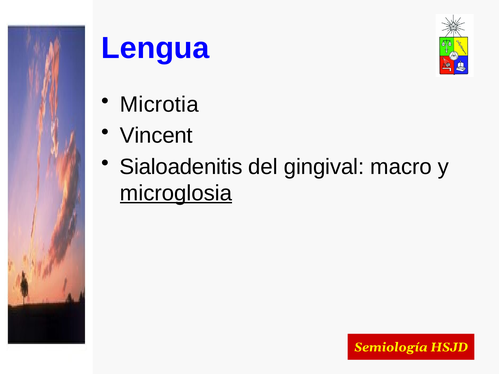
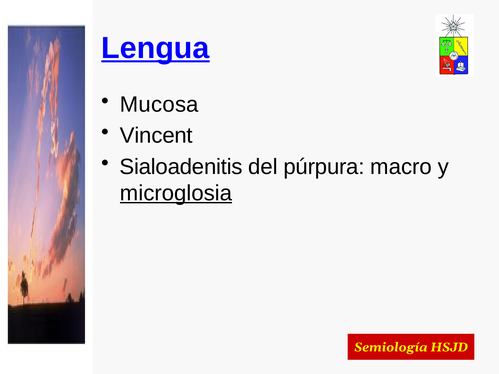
Lengua underline: none -> present (155, 48)
Microtia: Microtia -> Mucosa (159, 105)
gingival: gingival -> púrpura (324, 167)
